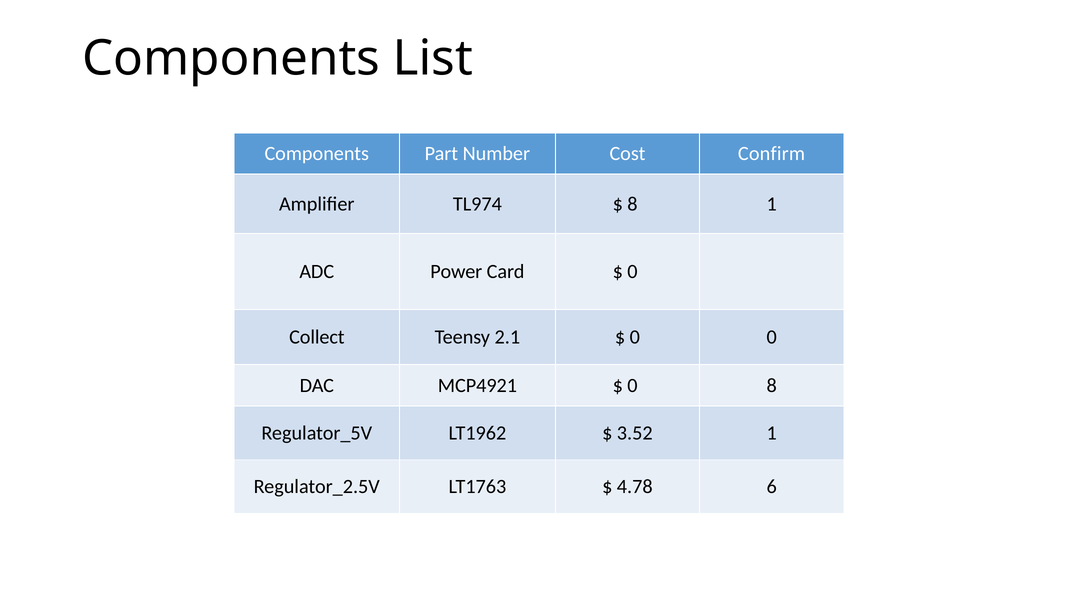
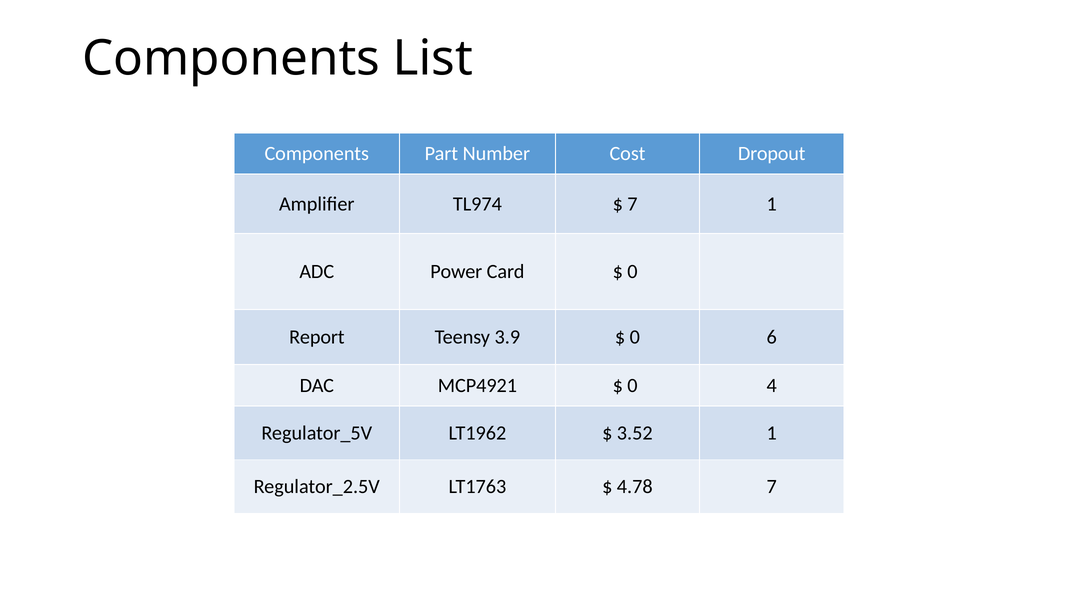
Confirm: Confirm -> Dropout (772, 154)
8: 8 -> 7 (632, 204)
Collect: Collect -> Report (317, 337)
2.1: 2.1 -> 3.9 (507, 337)
0 0: 0 -> 6 (772, 337)
0 8: 8 -> 4 (772, 386)
4.78 6: 6 -> 7 (772, 487)
